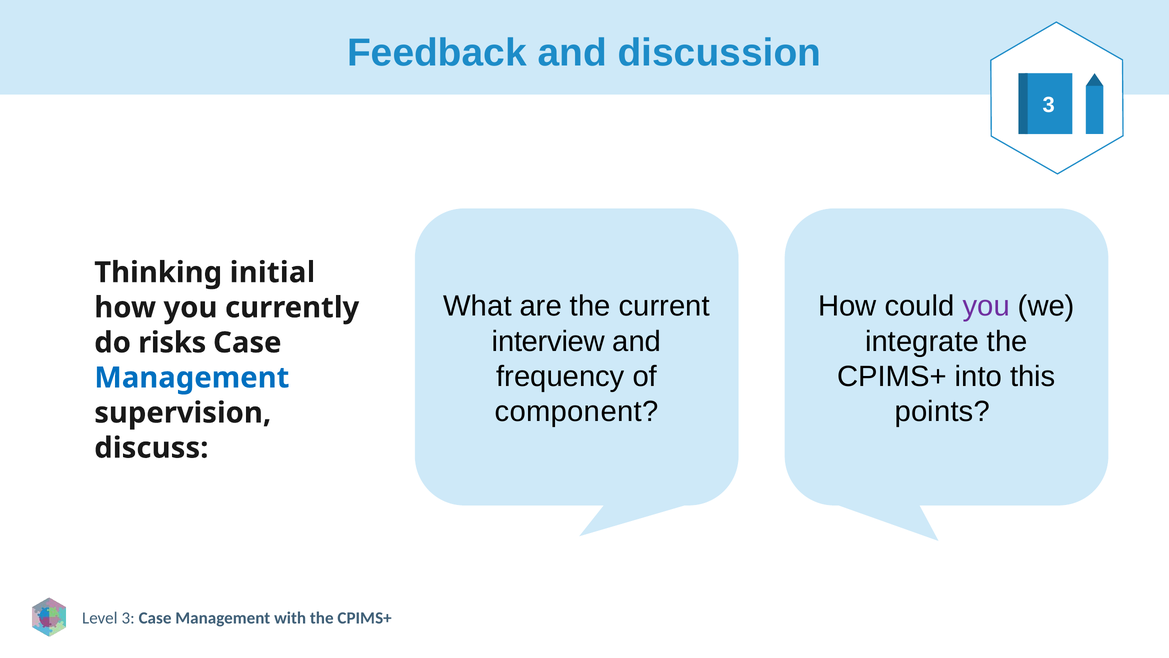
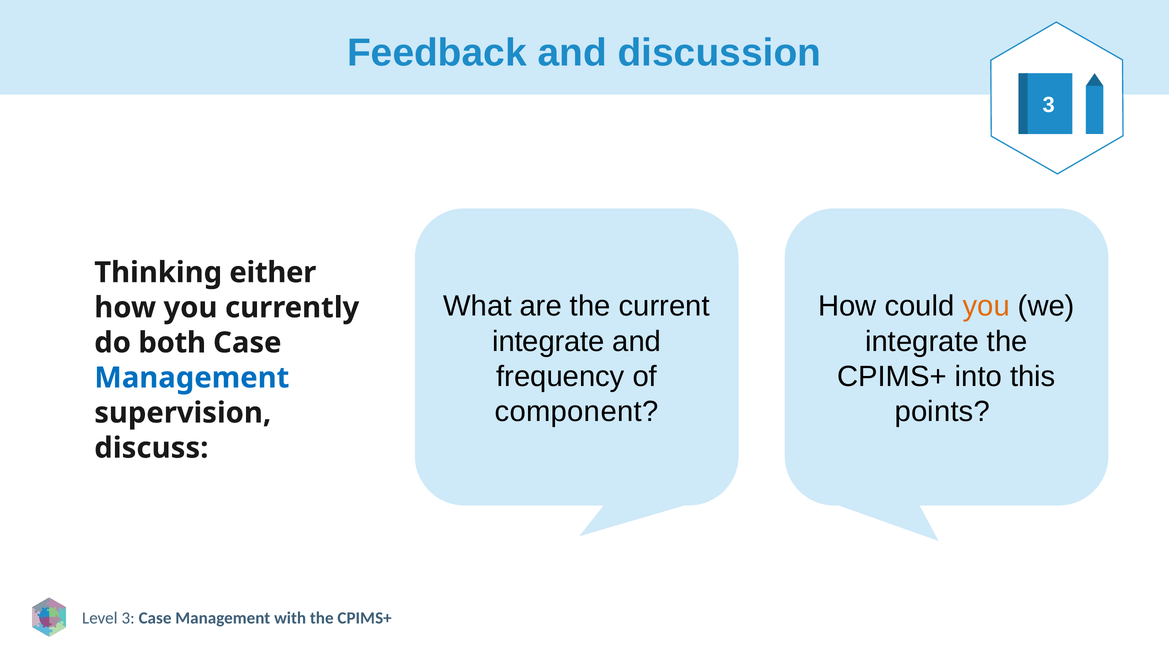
initial: initial -> either (273, 272)
you colour: purple -> orange (986, 306)
interview: interview -> integrate (548, 341)
risks: risks -> both (172, 342)
